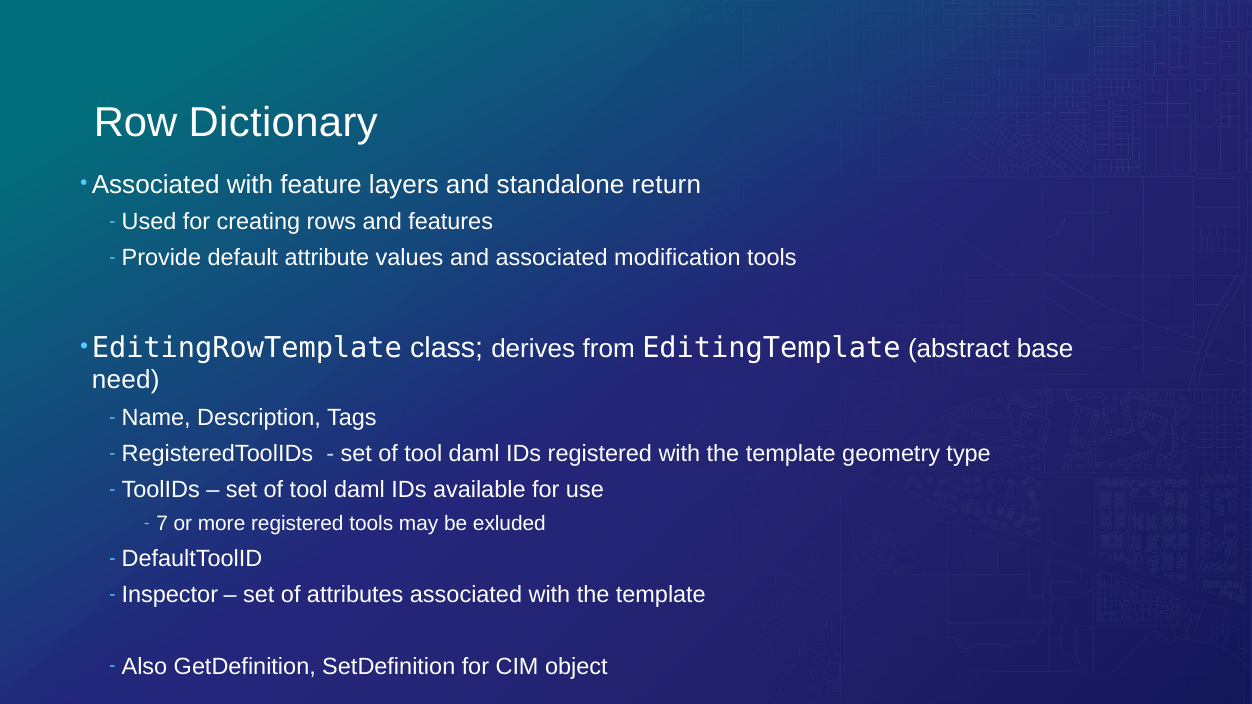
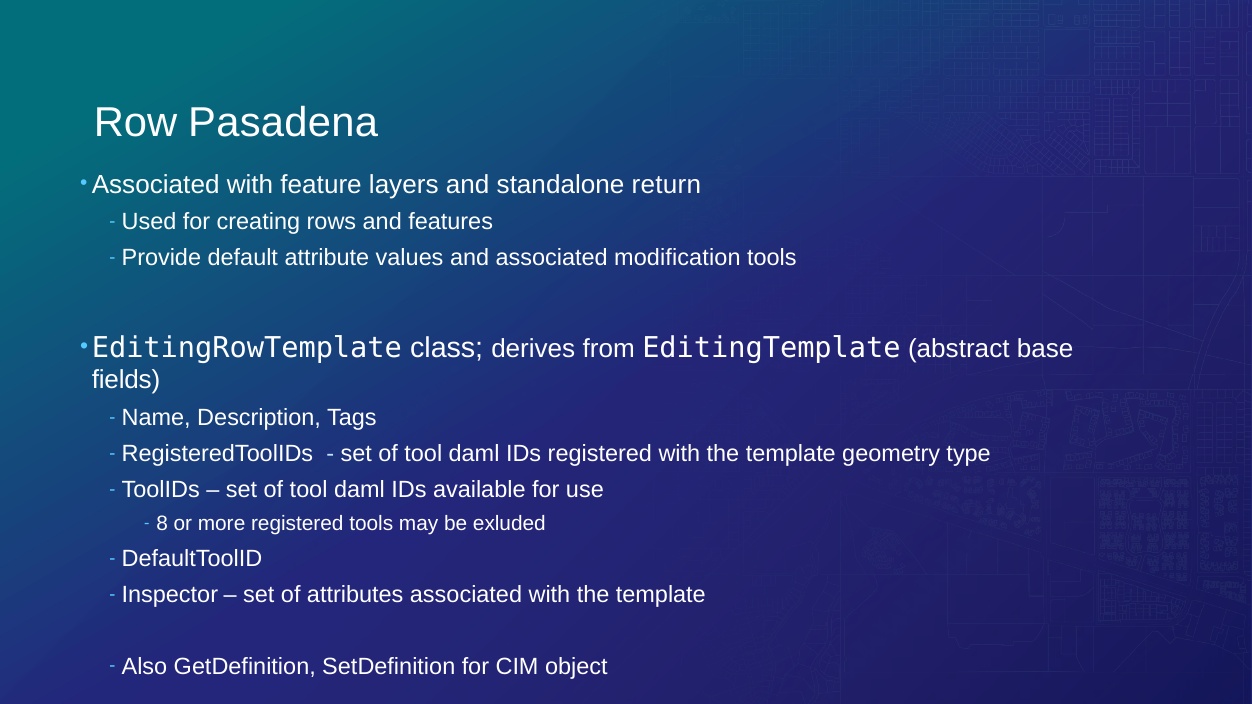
Dictionary: Dictionary -> Pasadena (283, 123)
need: need -> fields (126, 380)
7: 7 -> 8 (162, 524)
